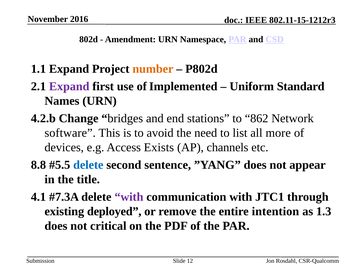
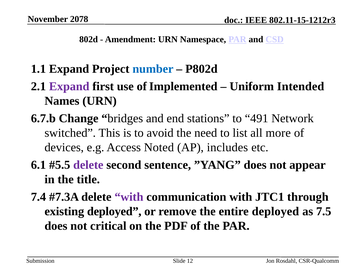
2016: 2016 -> 2078 (79, 19)
number colour: orange -> blue (153, 69)
Standard: Standard -> Intended (301, 86)
4.2.b: 4.2.b -> 6.7.b (43, 118)
862: 862 -> 491 (257, 118)
software: software -> switched (70, 133)
Exists: Exists -> Noted (159, 148)
channels: channels -> includes (227, 148)
8.8: 8.8 -> 6.1 (38, 165)
delete colour: blue -> purple (88, 165)
4.1: 4.1 -> 7.4 (38, 197)
entire intention: intention -> deployed (275, 212)
1.3: 1.3 -> 7.5 (324, 212)
